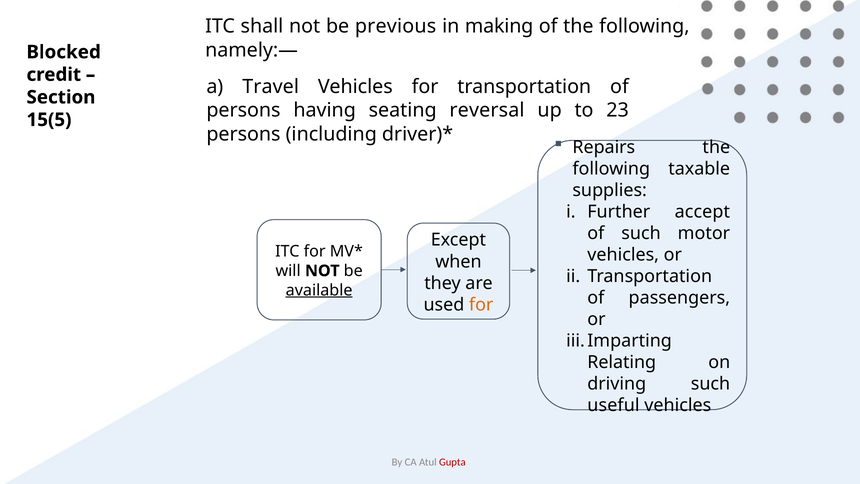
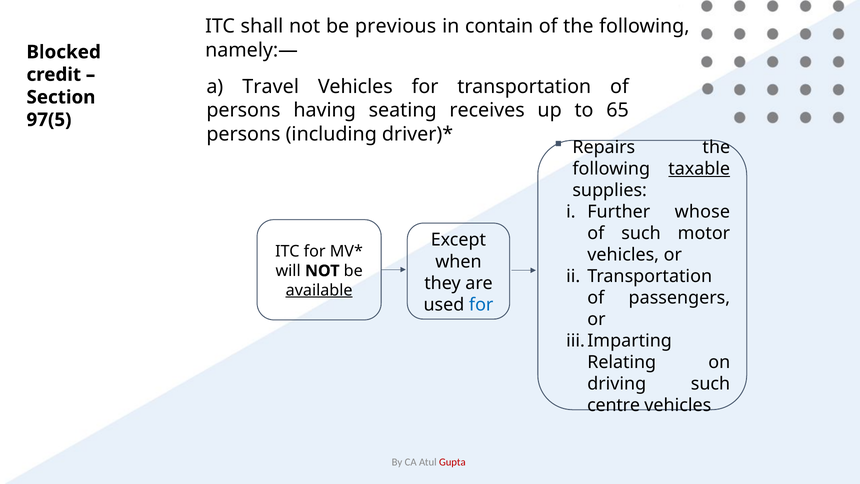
making: making -> contain (499, 26)
reversal: reversal -> receives (487, 110)
23: 23 -> 65 (618, 110)
15(5: 15(5 -> 97(5 (49, 120)
taxable underline: none -> present (699, 169)
accept: accept -> whose (702, 212)
for colour: orange -> blue (481, 304)
useful: useful -> centre (614, 405)
